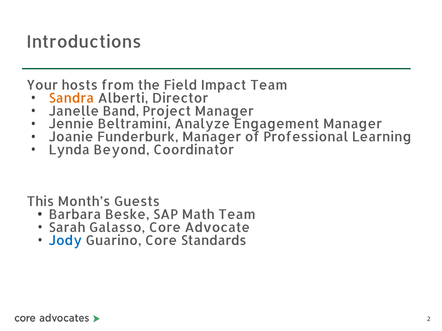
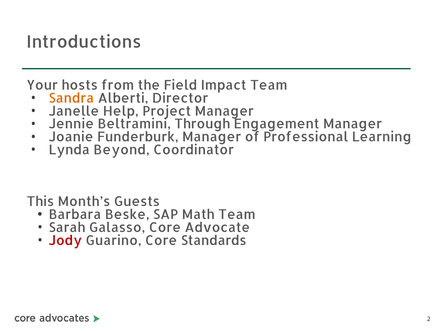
Band: Band -> Help (121, 111)
Analyze: Analyze -> Through (202, 124)
Jody colour: blue -> red (65, 241)
